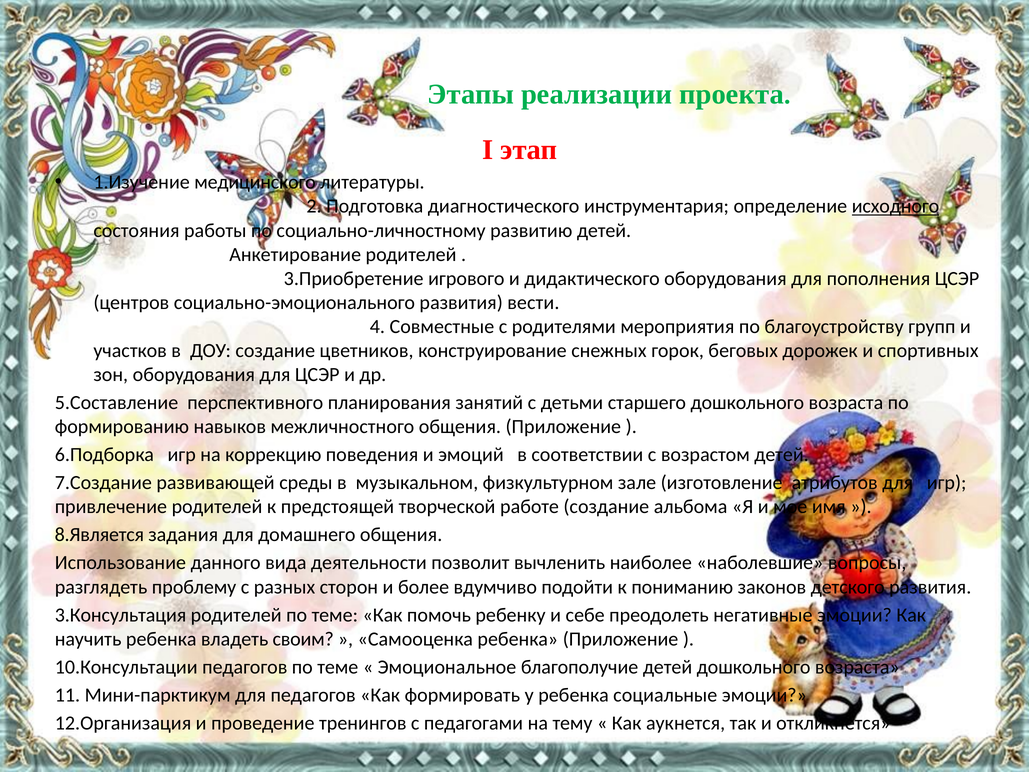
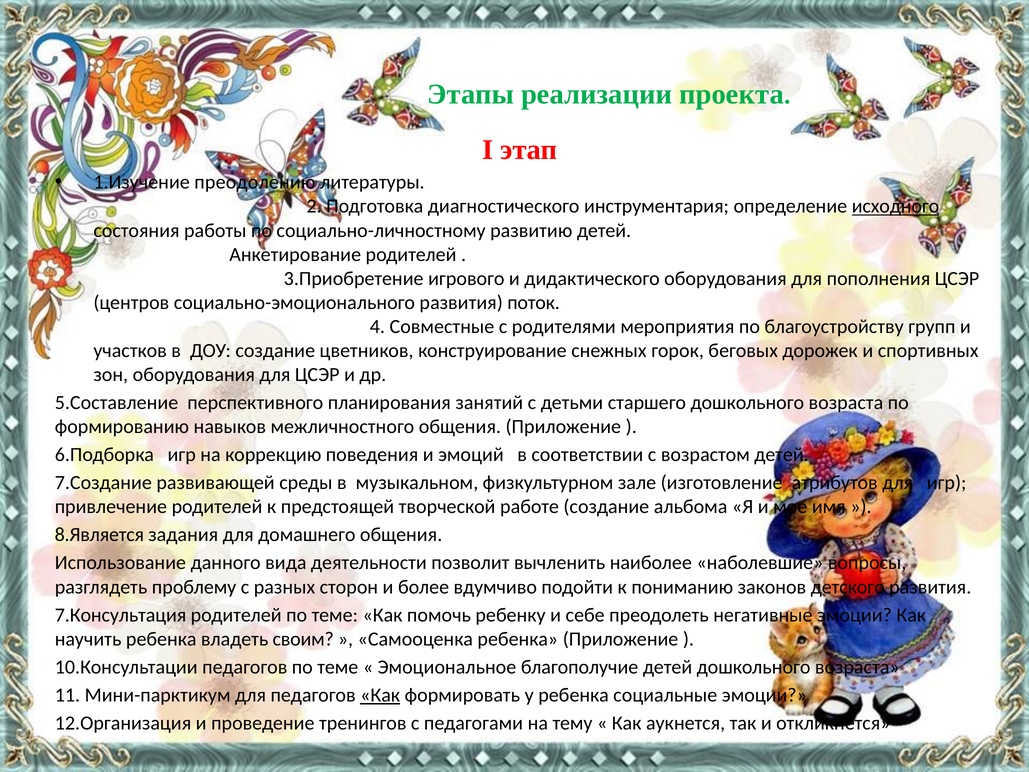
медицинского: медицинского -> преодолению (255, 182)
вести: вести -> поток (534, 302)
3.Консультация: 3.Консультация -> 7.Консультация (121, 615)
Как underline: none -> present (380, 695)
